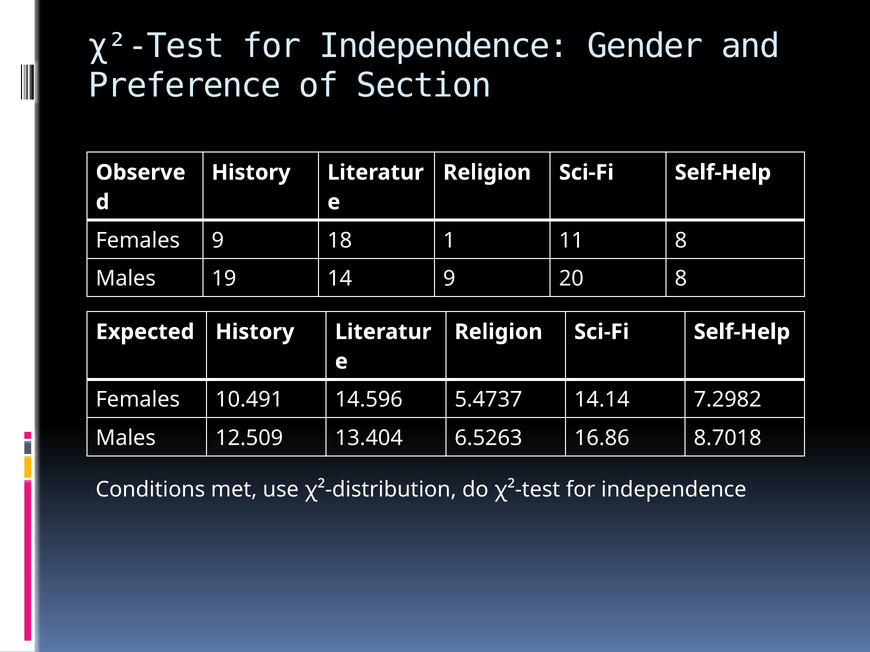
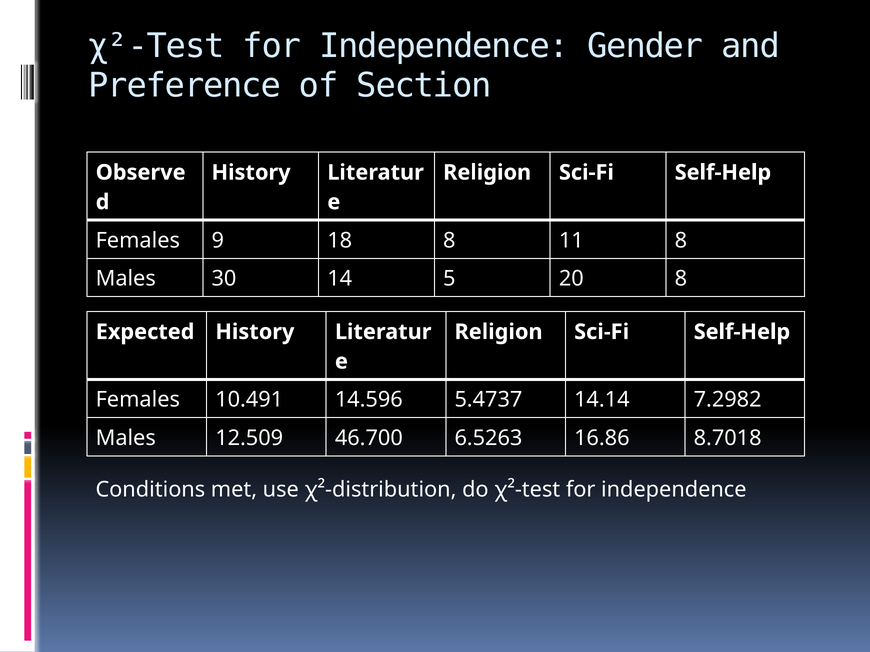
18 1: 1 -> 8 (449, 241)
19: 19 -> 30 (224, 279)
14 9: 9 -> 5 (449, 279)
13.404: 13.404 -> 46.700 (369, 438)
